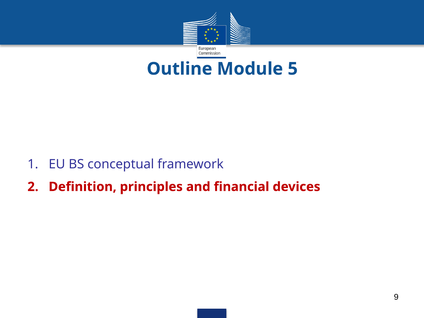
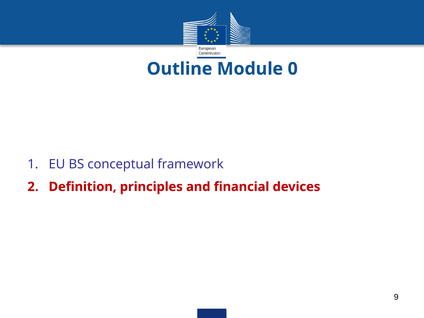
5: 5 -> 0 (293, 69)
